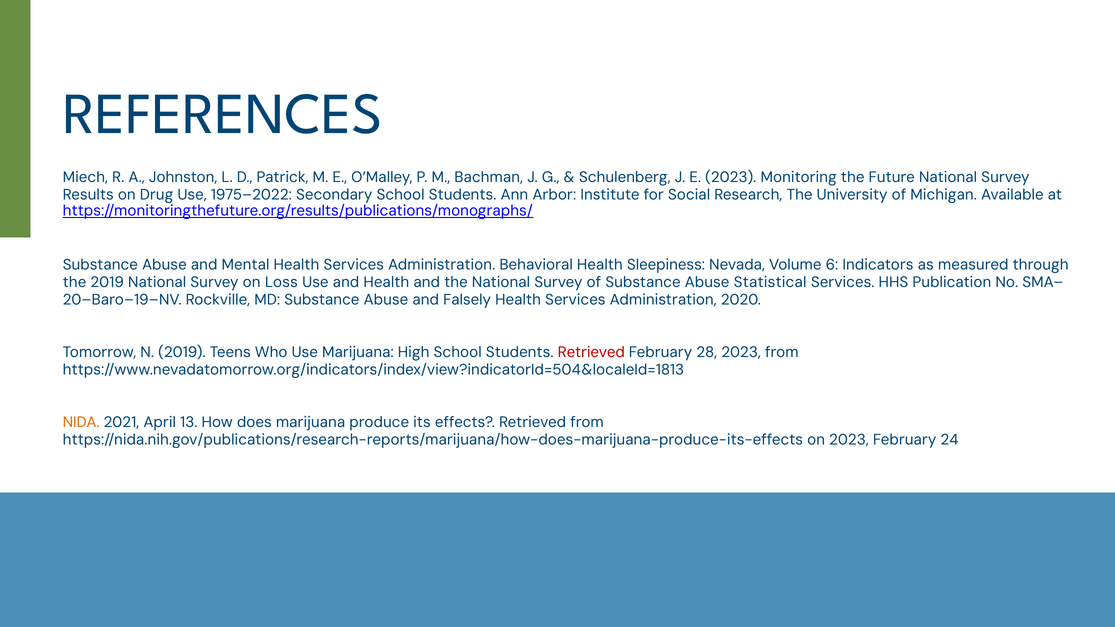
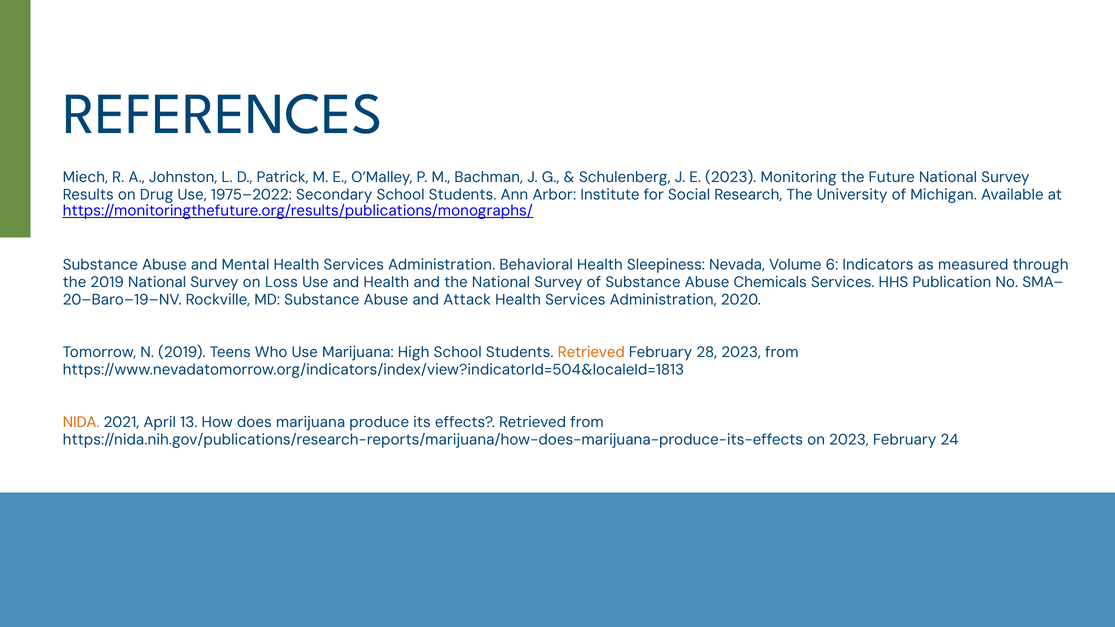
Statistical: Statistical -> Chemicals (770, 282)
Falsely: Falsely -> Attack (467, 300)
Retrieved colour: red -> orange (591, 352)
